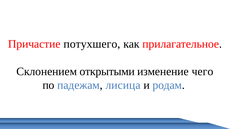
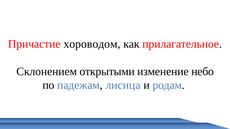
потухшего: потухшего -> хороводом (92, 44)
чего: чего -> небо (203, 72)
